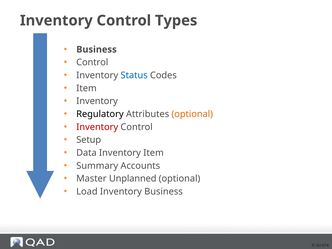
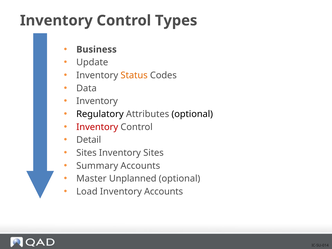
Control: Control -> Update (92, 62)
Status colour: blue -> orange (134, 75)
Item: Item -> Data (87, 88)
optional colour: orange -> black (192, 114)
Setup: Setup -> Detail (89, 140)
Data: Data -> Sites (86, 153)
Inventory Item: Item -> Sites (154, 153)
Inventory Business: Business -> Accounts (164, 192)
